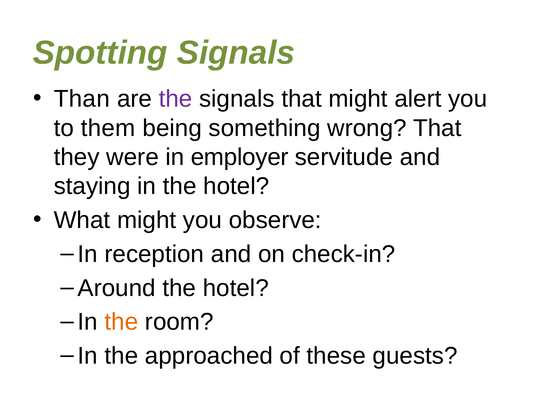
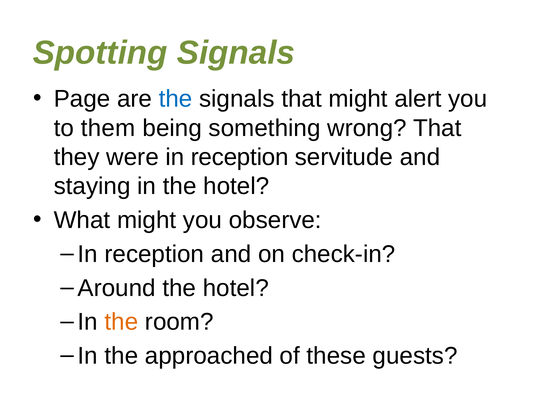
Than: Than -> Page (82, 99)
the colour: purple -> blue (176, 99)
were in employer: employer -> reception (240, 157)
